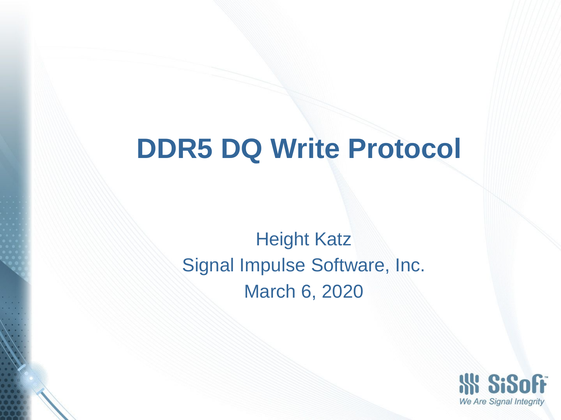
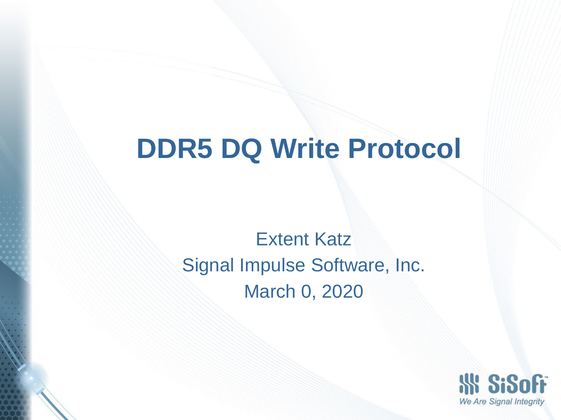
Height: Height -> Extent (283, 240)
6: 6 -> 0 (309, 292)
